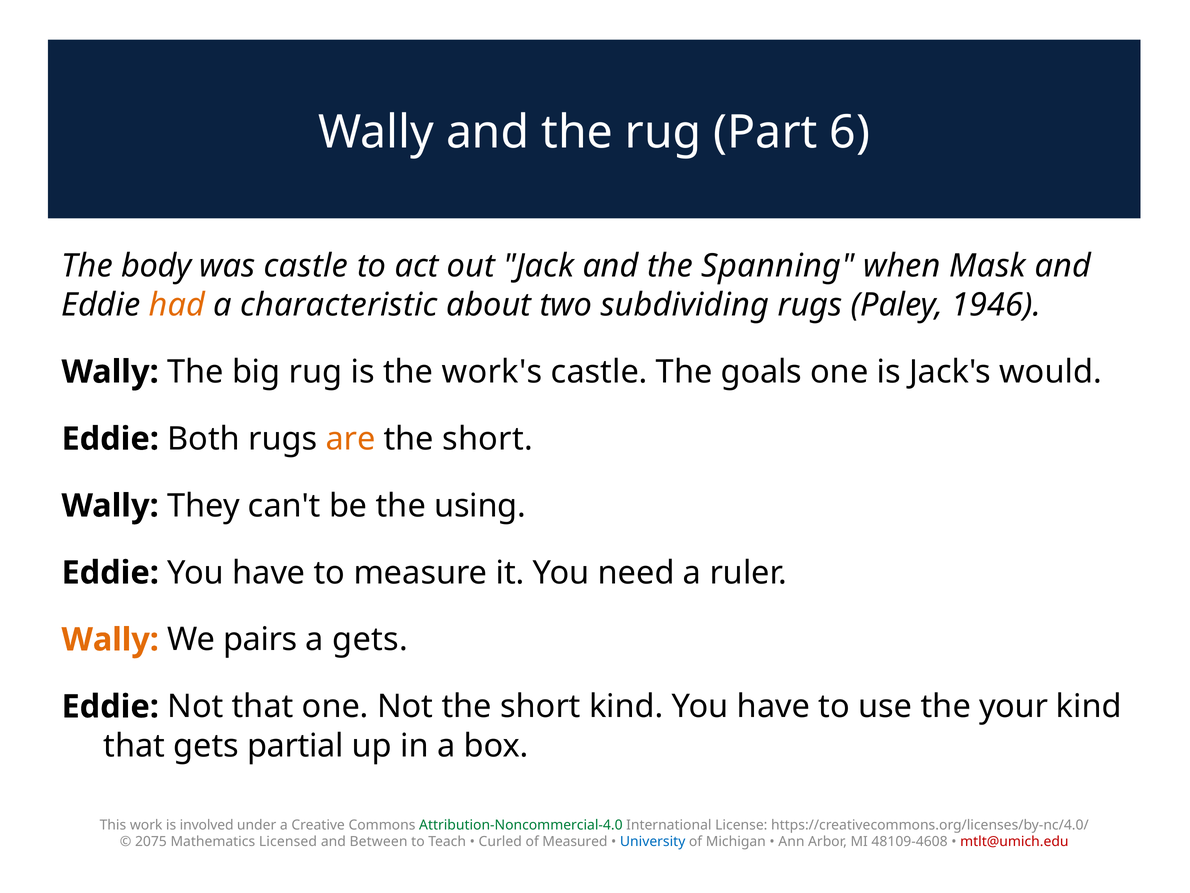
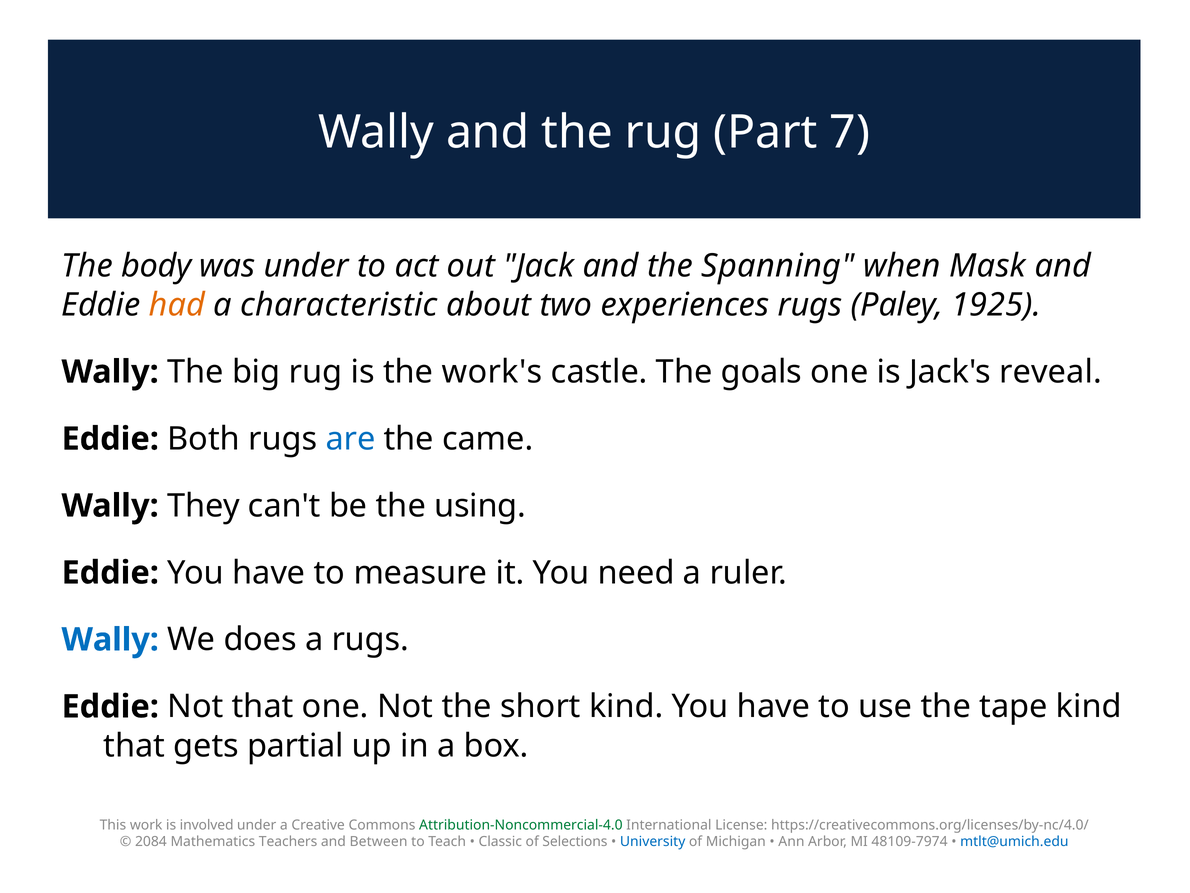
6: 6 -> 7 (850, 132)
was castle: castle -> under (306, 266)
subdividing: subdividing -> experiences (685, 305)
1946: 1946 -> 1925 (996, 305)
would: would -> reveal (1051, 372)
are colour: orange -> blue (351, 439)
short: short -> came (488, 439)
Wally colour: orange -> blue (110, 640)
pairs: pairs -> does (260, 640)
a gets: gets -> rugs (370, 640)
your: your -> tape (1013, 707)
2075: 2075 -> 2084 (151, 842)
Licensed: Licensed -> Teachers (288, 842)
Curled: Curled -> Classic (500, 842)
Measured: Measured -> Selections (575, 842)
48109-4608: 48109-4608 -> 48109-7974 (910, 842)
mtlt@umich.edu colour: red -> blue (1014, 842)
